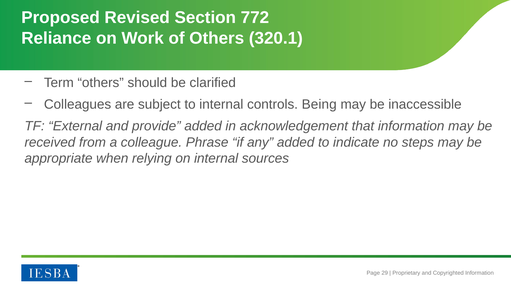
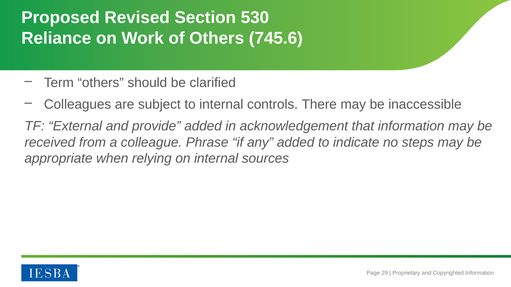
772: 772 -> 530 (255, 18)
320.1: 320.1 -> 745.6 (276, 38)
Being: Being -> There (319, 105)
